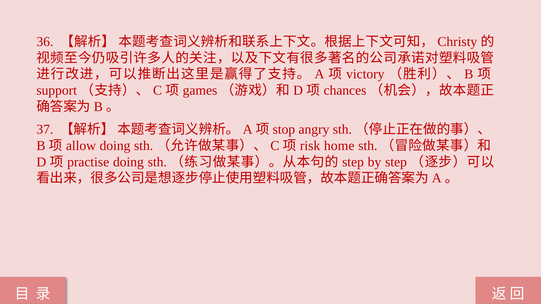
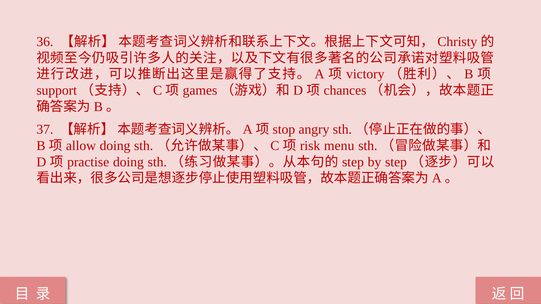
home: home -> menu (339, 146)
